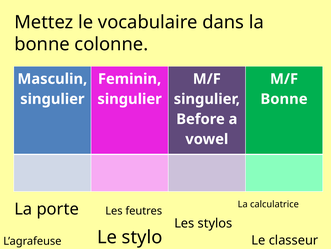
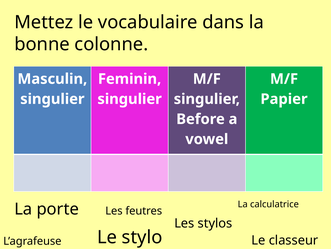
Bonne: Bonne -> Papier (284, 99)
